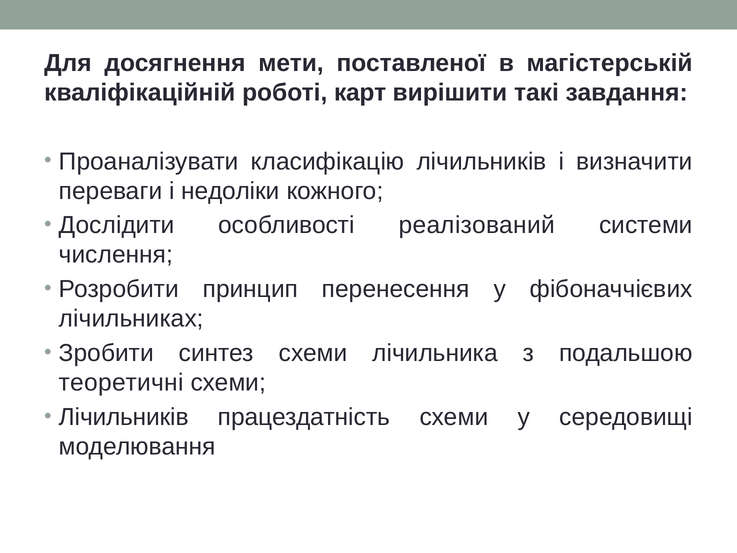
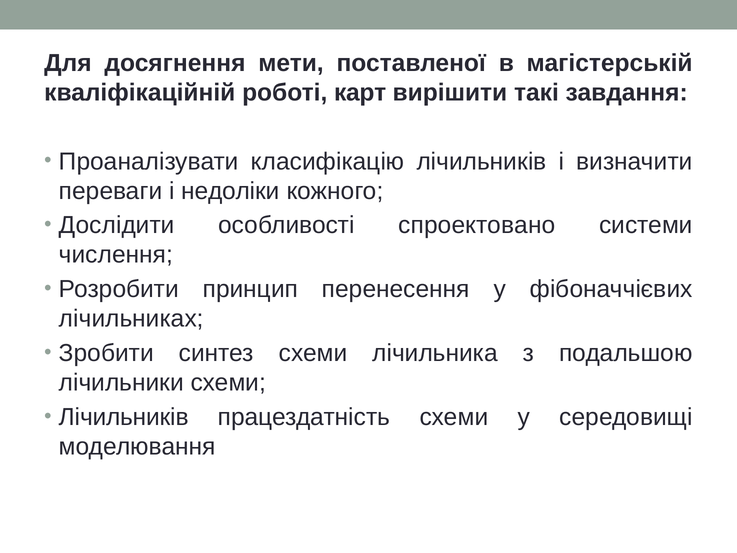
реалізований: реалізований -> спроектовано (477, 225)
теоретичні: теоретичні -> лічильники (121, 382)
